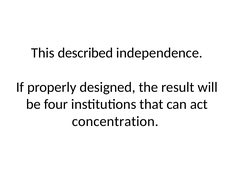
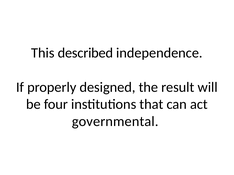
concentration: concentration -> governmental (115, 122)
